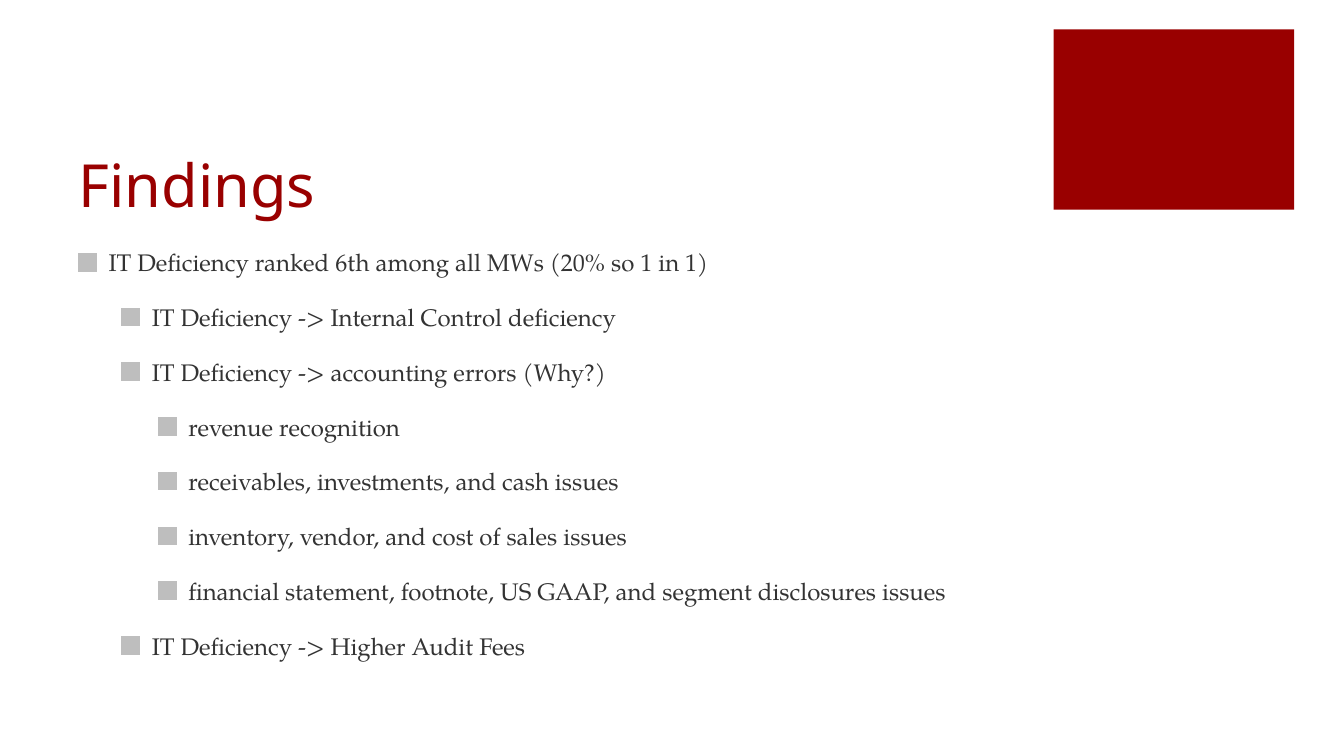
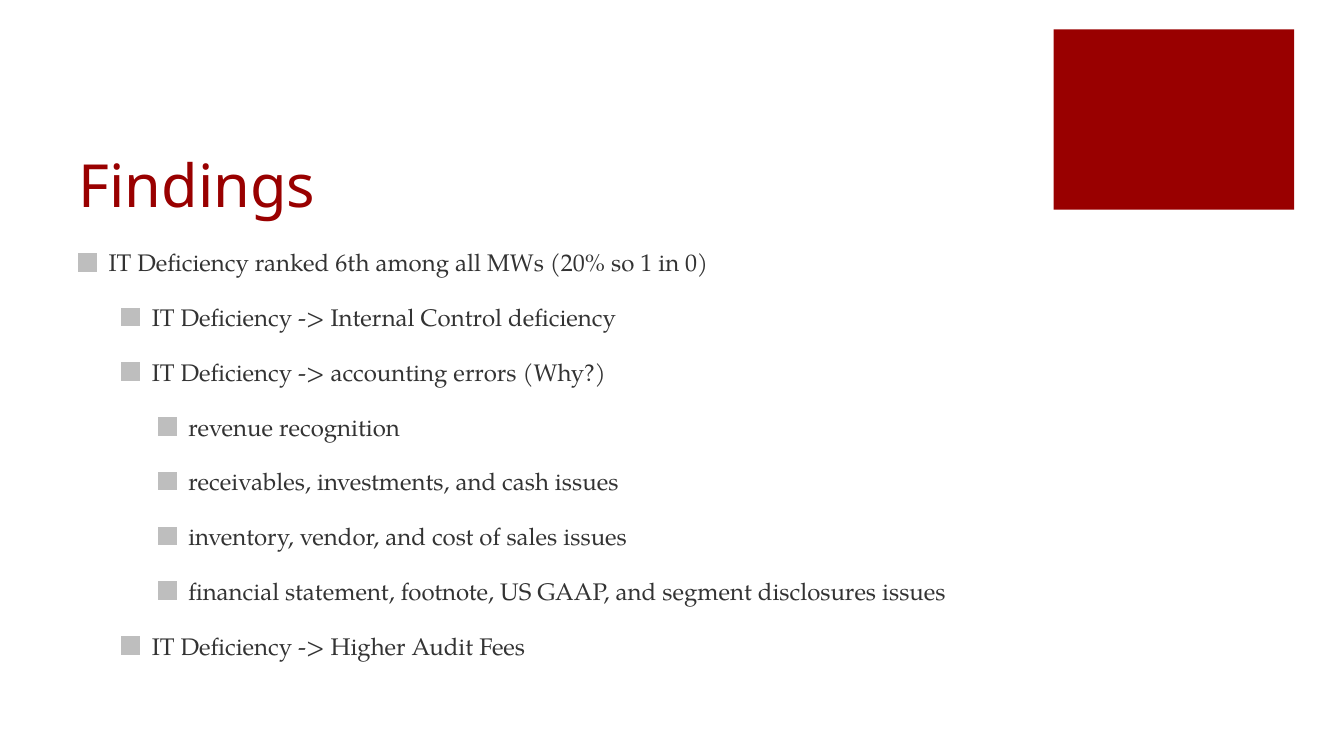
in 1: 1 -> 0 (697, 264)
